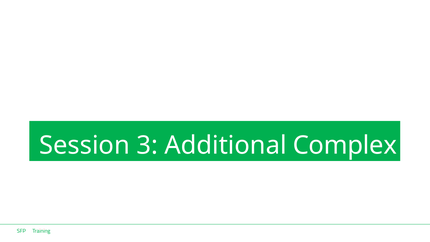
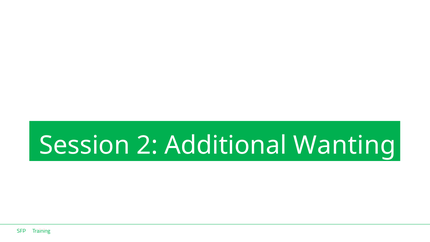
3: 3 -> 2 (147, 145)
Complex: Complex -> Wanting (345, 145)
